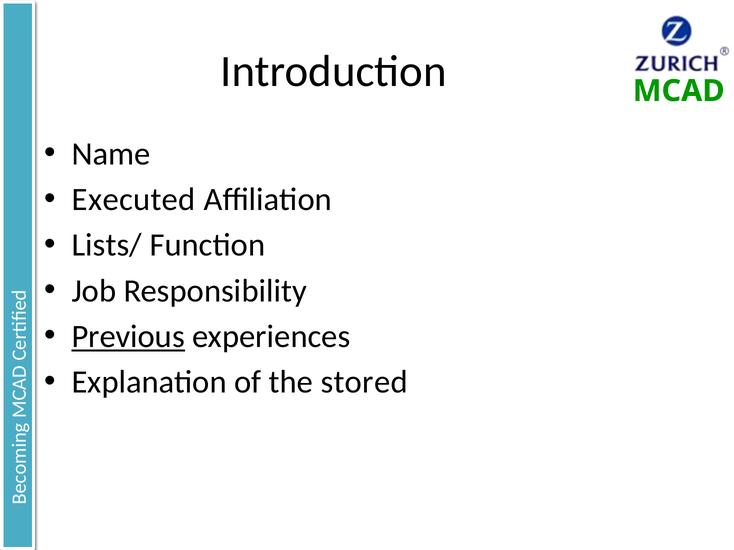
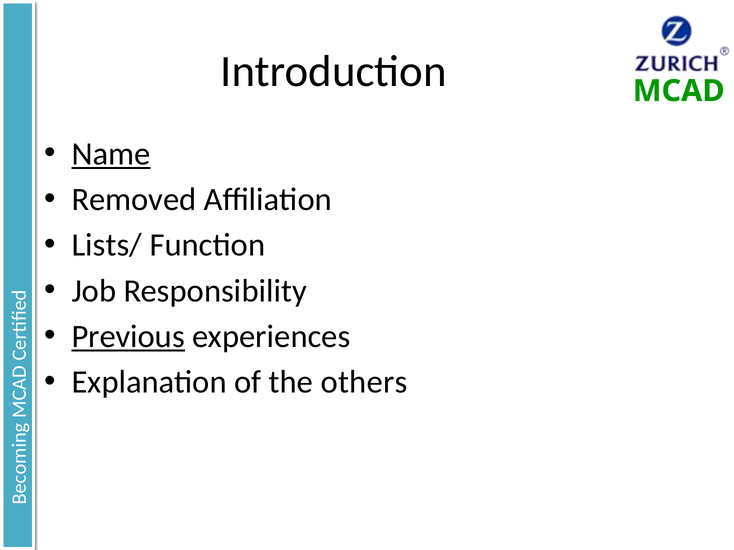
Name underline: none -> present (111, 154)
Executed: Executed -> Removed (134, 200)
stored: stored -> others (364, 382)
